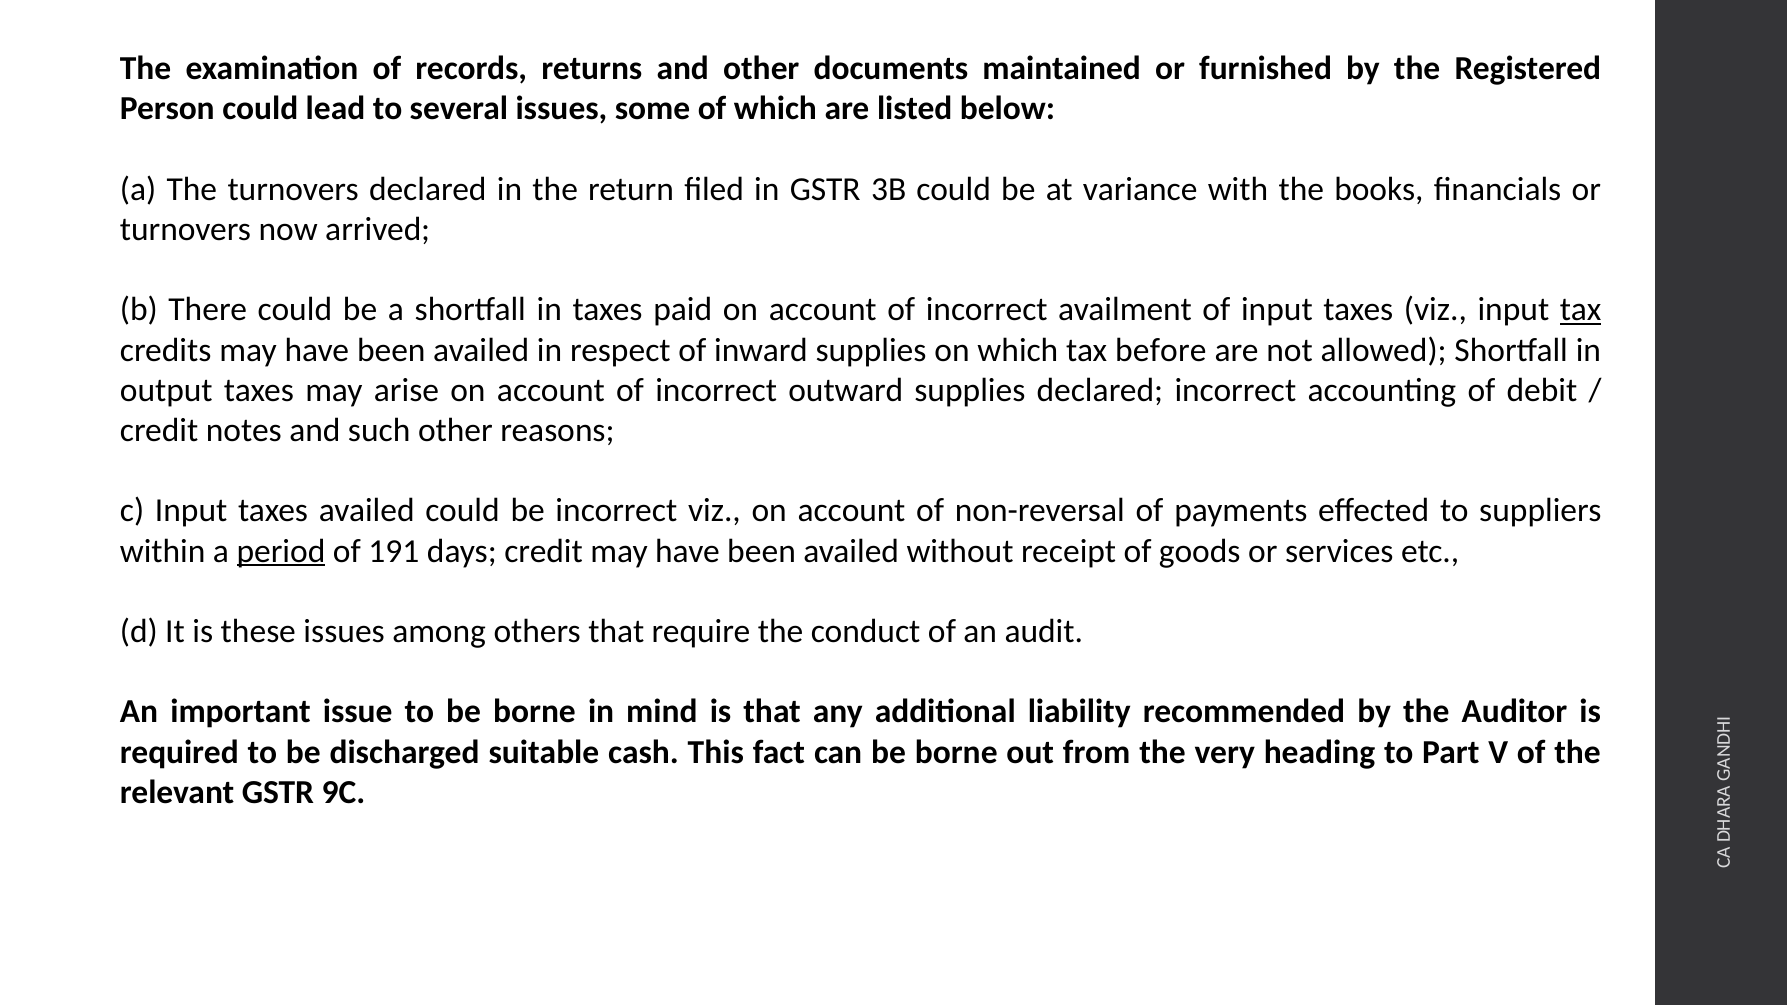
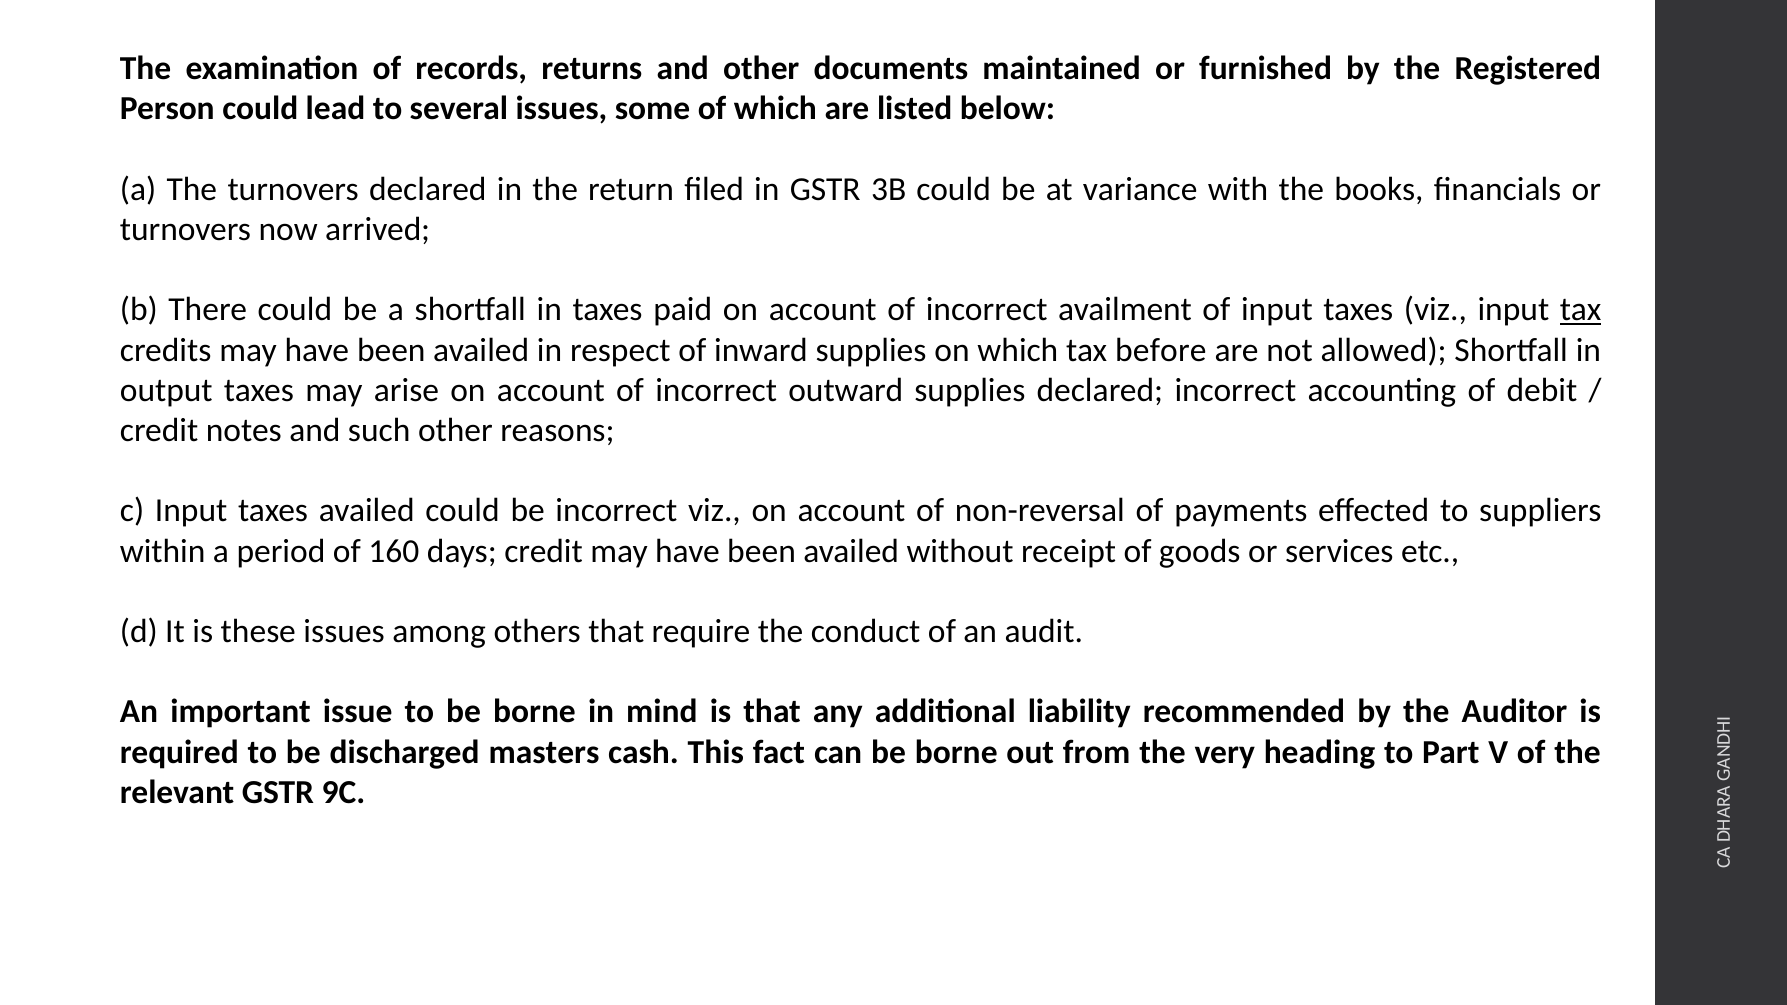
period underline: present -> none (281, 551)
191: 191 -> 160 (394, 551)
suitable: suitable -> masters (544, 752)
